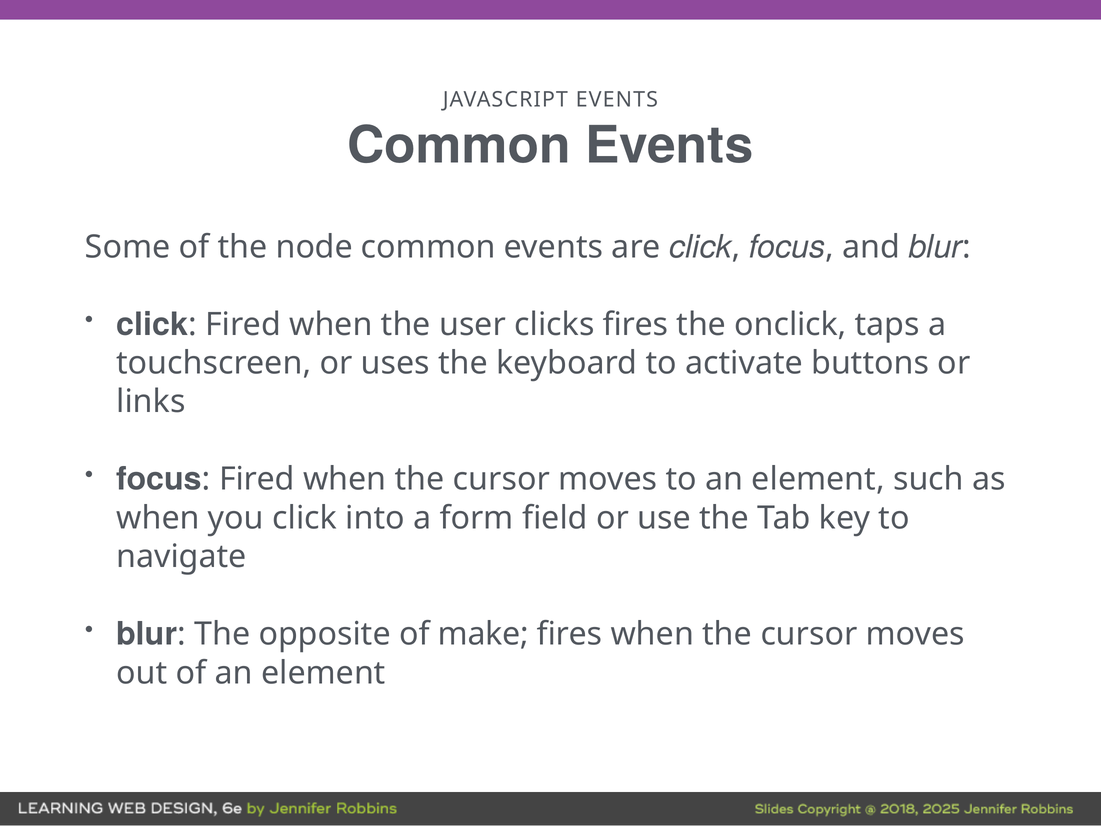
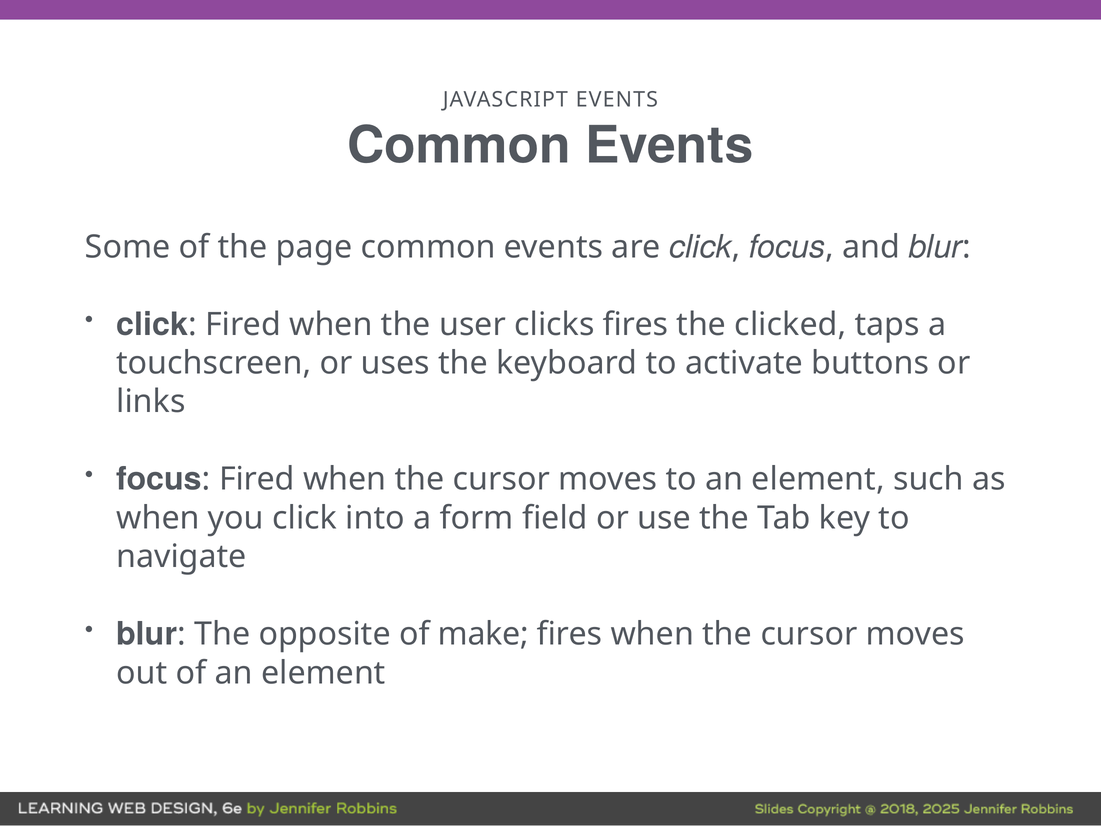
node: node -> page (314, 247)
onclick: onclick -> clicked (790, 324)
